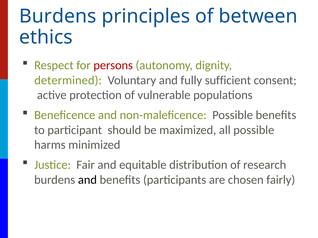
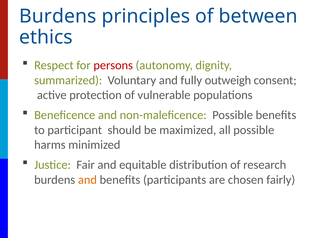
determined: determined -> summarized (68, 80)
sufficient: sufficient -> outweigh (228, 80)
and colour: black -> orange (87, 180)
